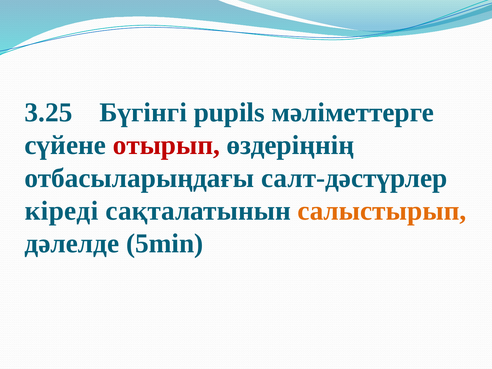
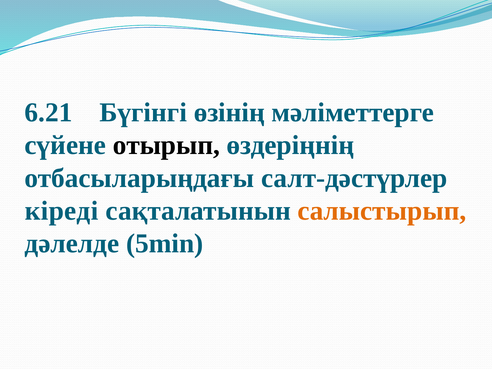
3.25: 3.25 -> 6.21 (48, 112)
pupils: pupils -> өзінің (229, 112)
отырып colour: red -> black (166, 145)
